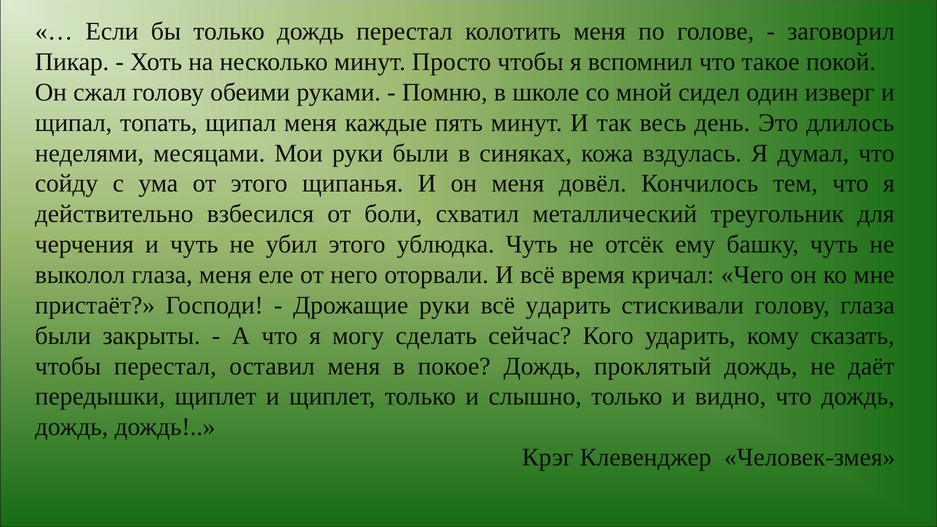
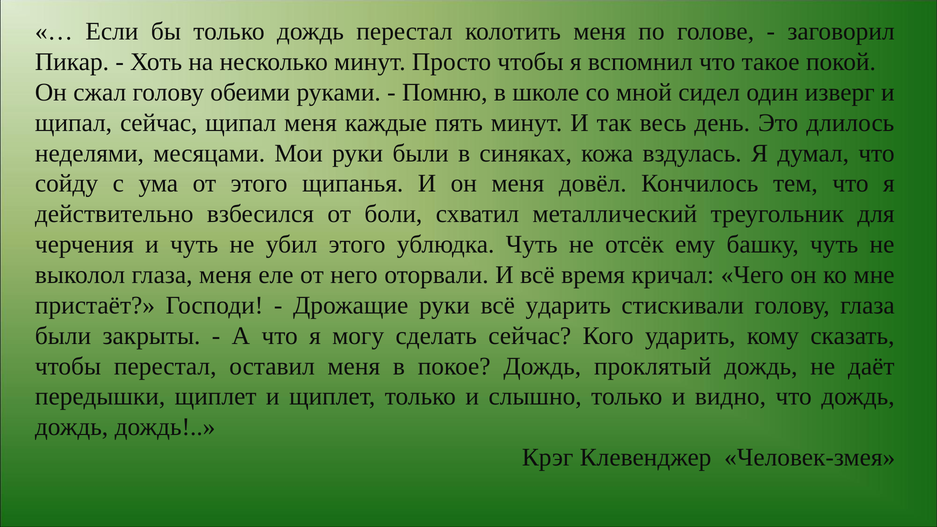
щипал топать: топать -> сейчас (159, 123)
